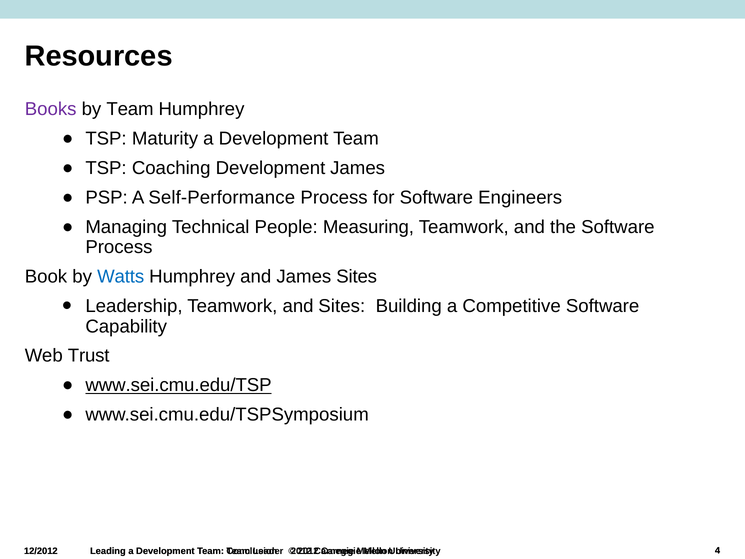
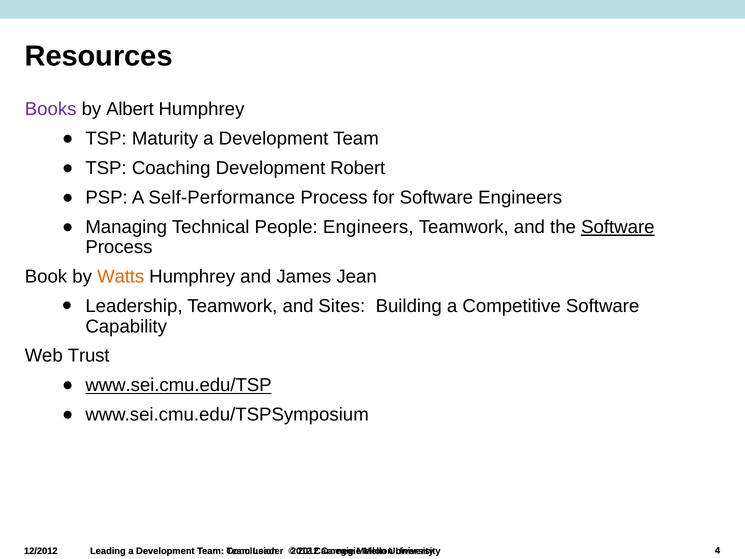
by Team: Team -> Albert (130, 109)
Development James: James -> Robert (358, 168)
People Measuring: Measuring -> Engineers (368, 227)
Software underline: none -> present (618, 227)
Watts colour: blue -> orange (121, 277)
James Sites: Sites -> Jean (357, 277)
